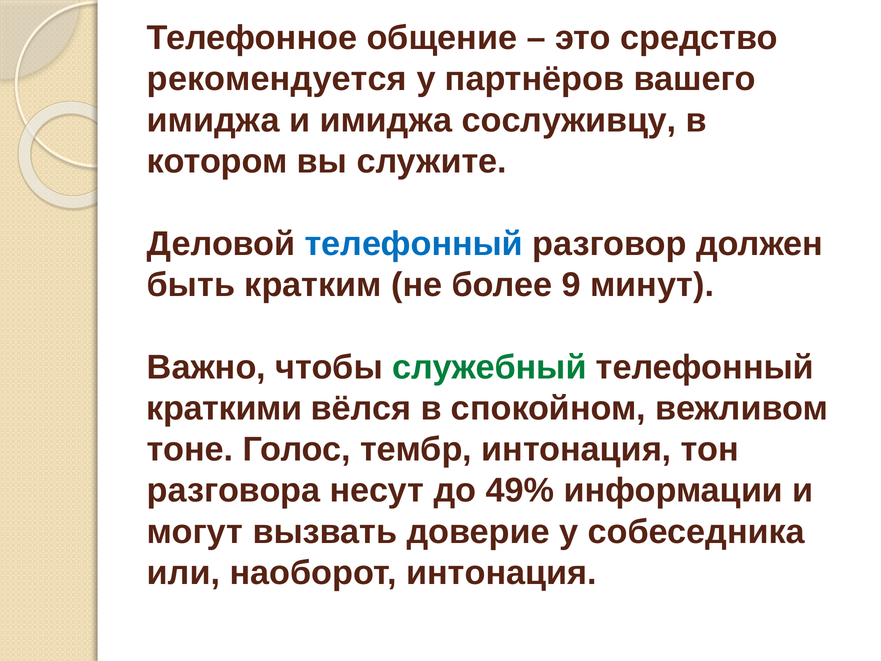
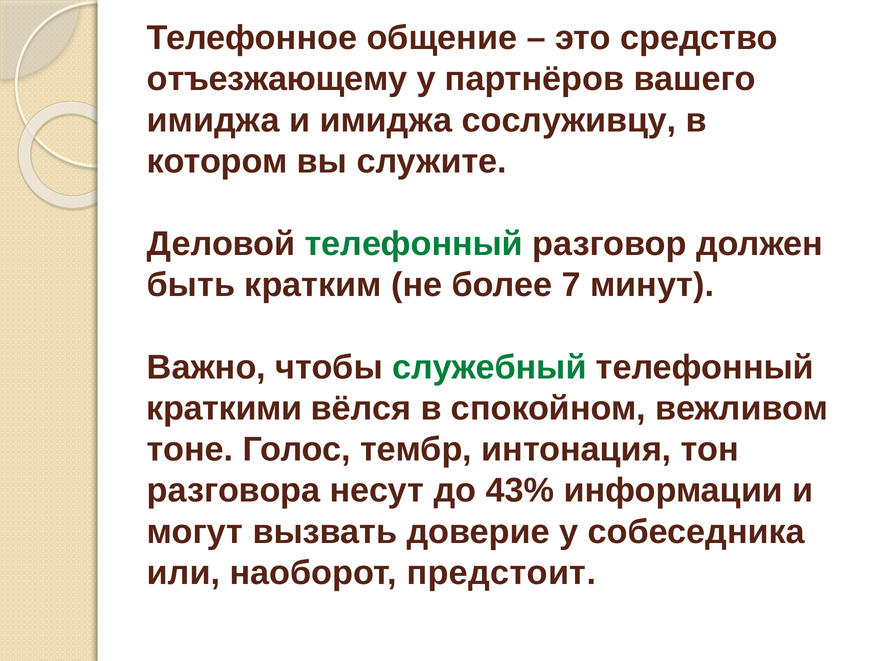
рекомендуется: рекомендуется -> отъезжающему (277, 79)
телефонный colour: blue -> green (414, 244)
9: 9 -> 7 (571, 285)
49%: 49% -> 43% (520, 490)
наоборот интонация: интонация -> предстоит (501, 573)
